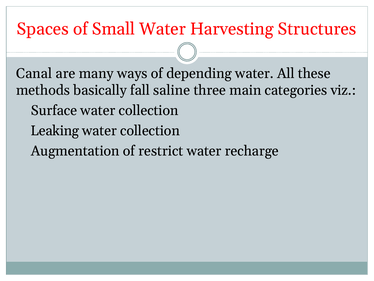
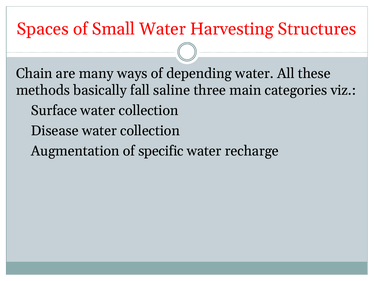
Canal: Canal -> Chain (34, 73)
Leaking: Leaking -> Disease (55, 131)
restrict: restrict -> specific (161, 151)
